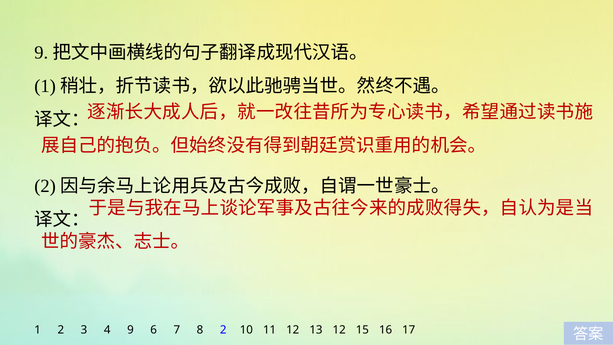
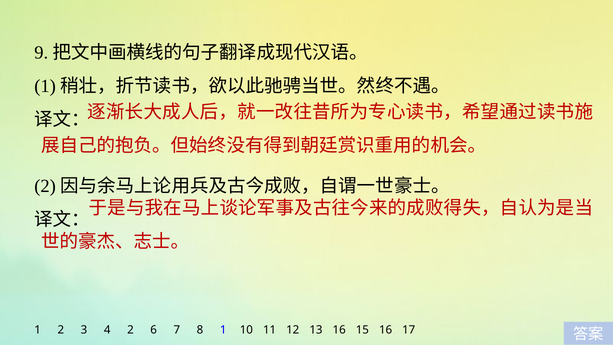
4 9: 9 -> 2 (130, 330)
8 2: 2 -> 1 (223, 330)
13 12: 12 -> 16 (339, 330)
